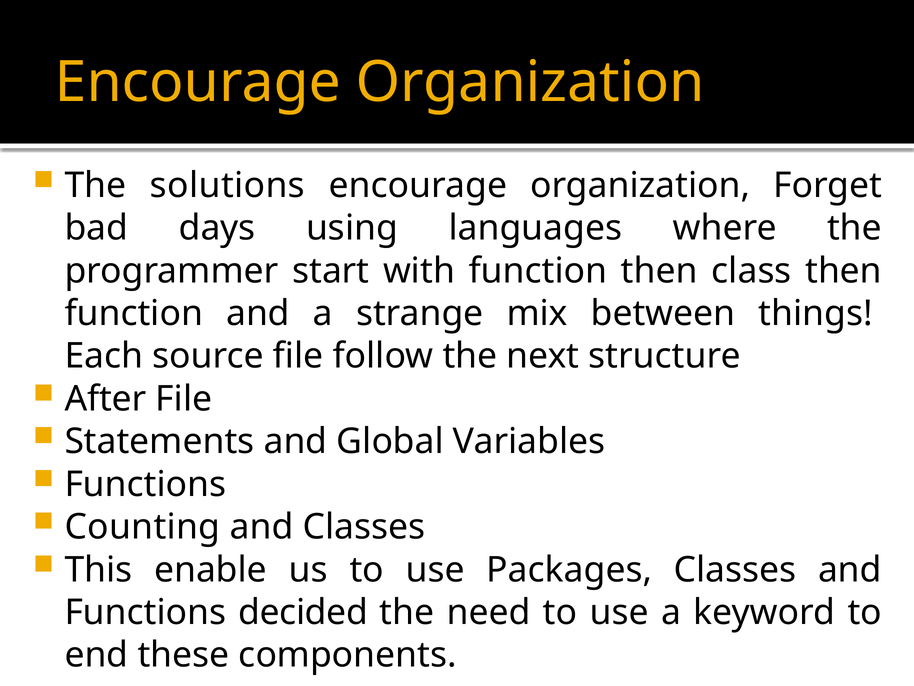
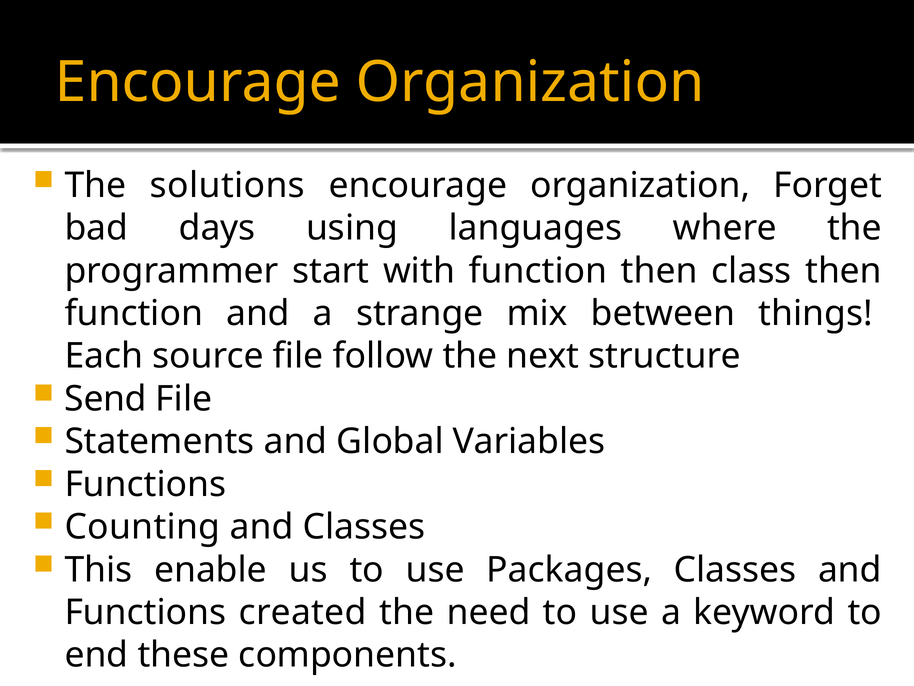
After: After -> Send (106, 399)
decided: decided -> created (303, 612)
